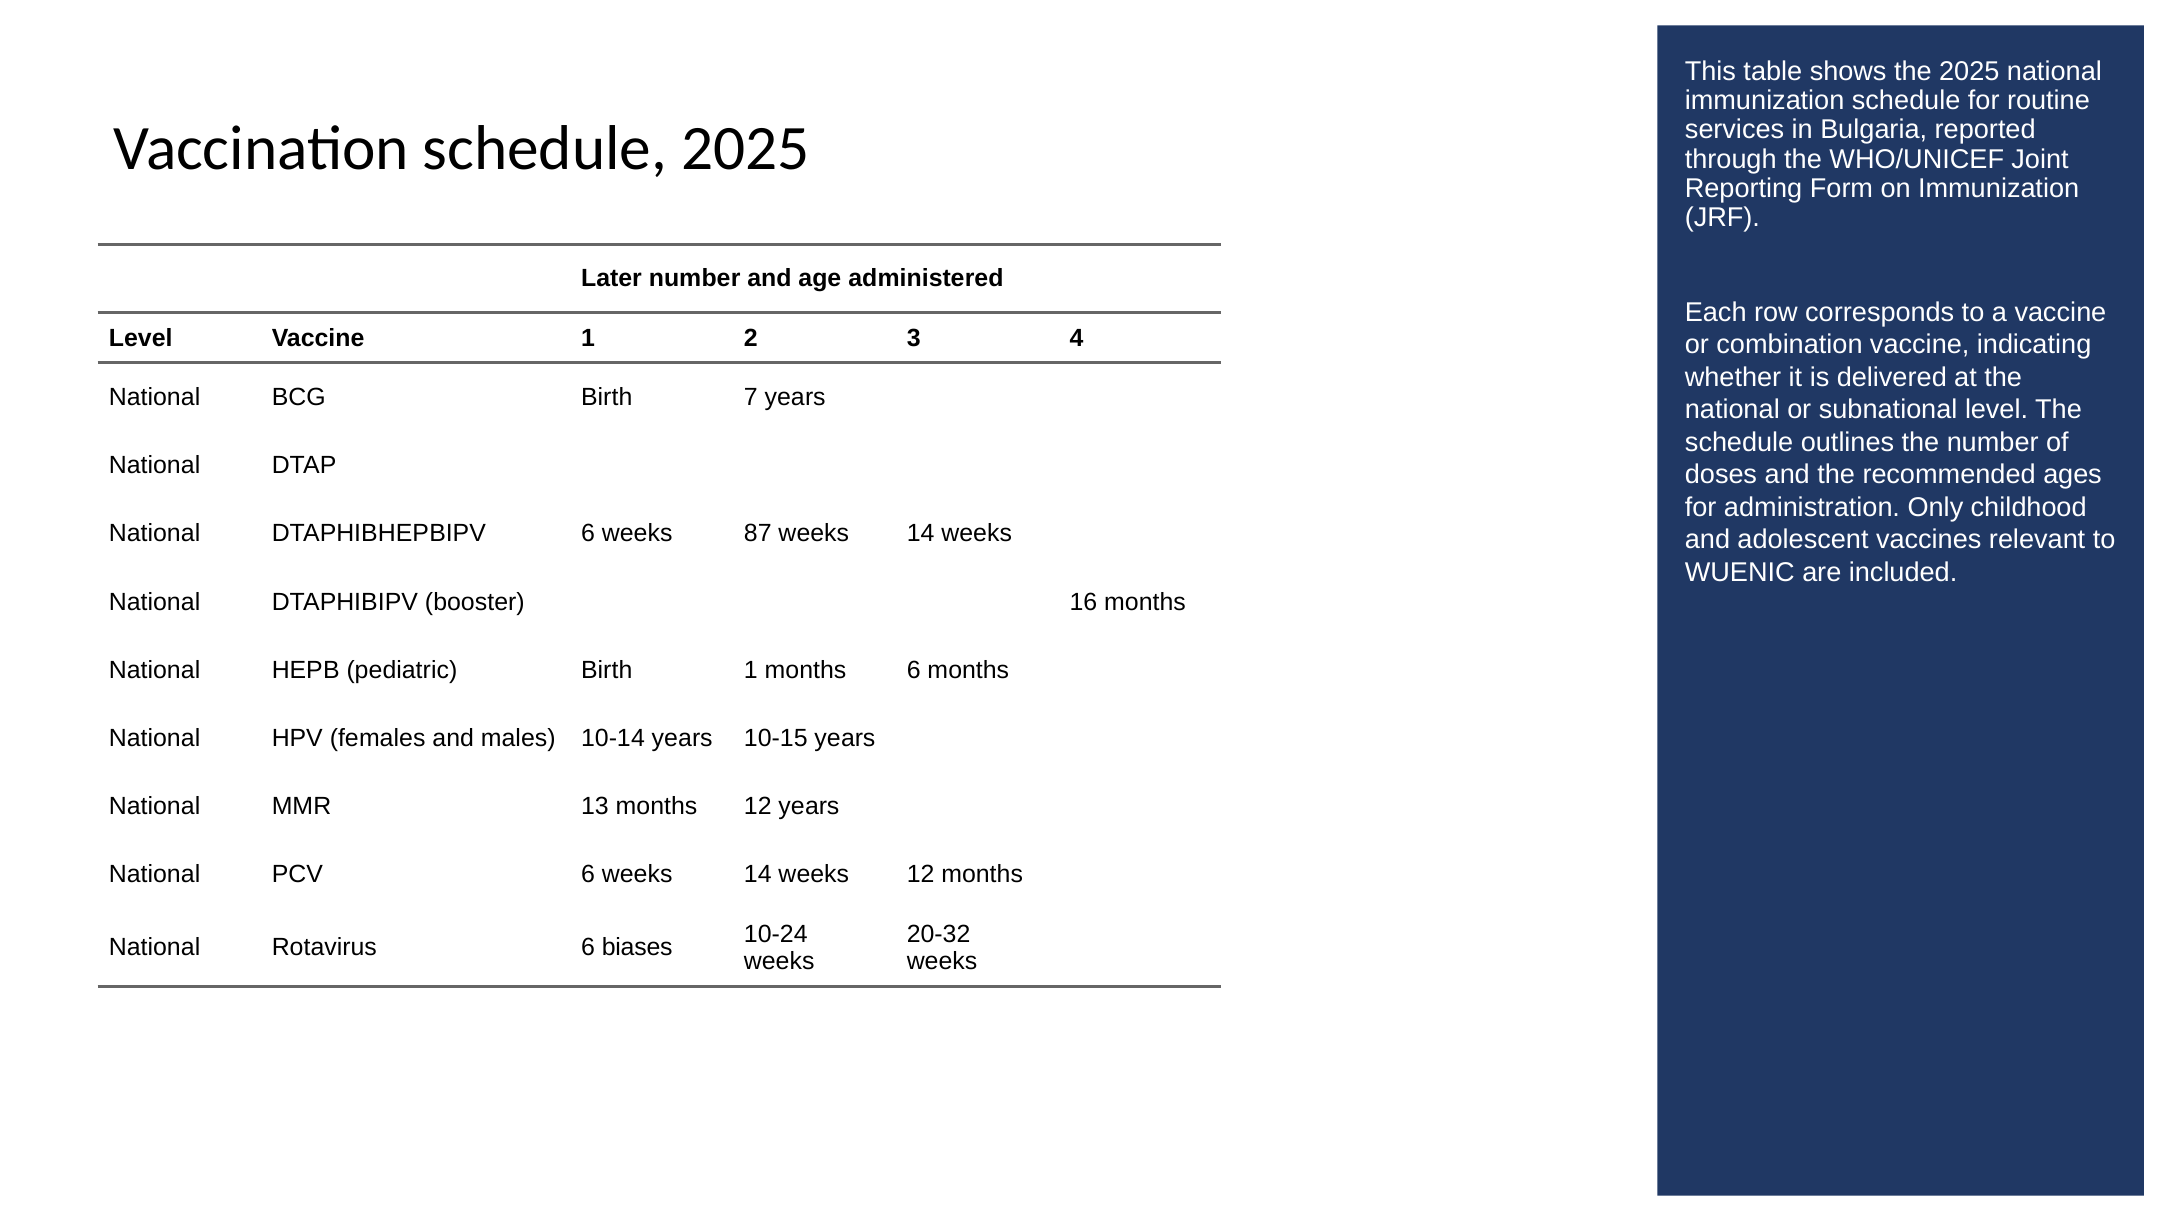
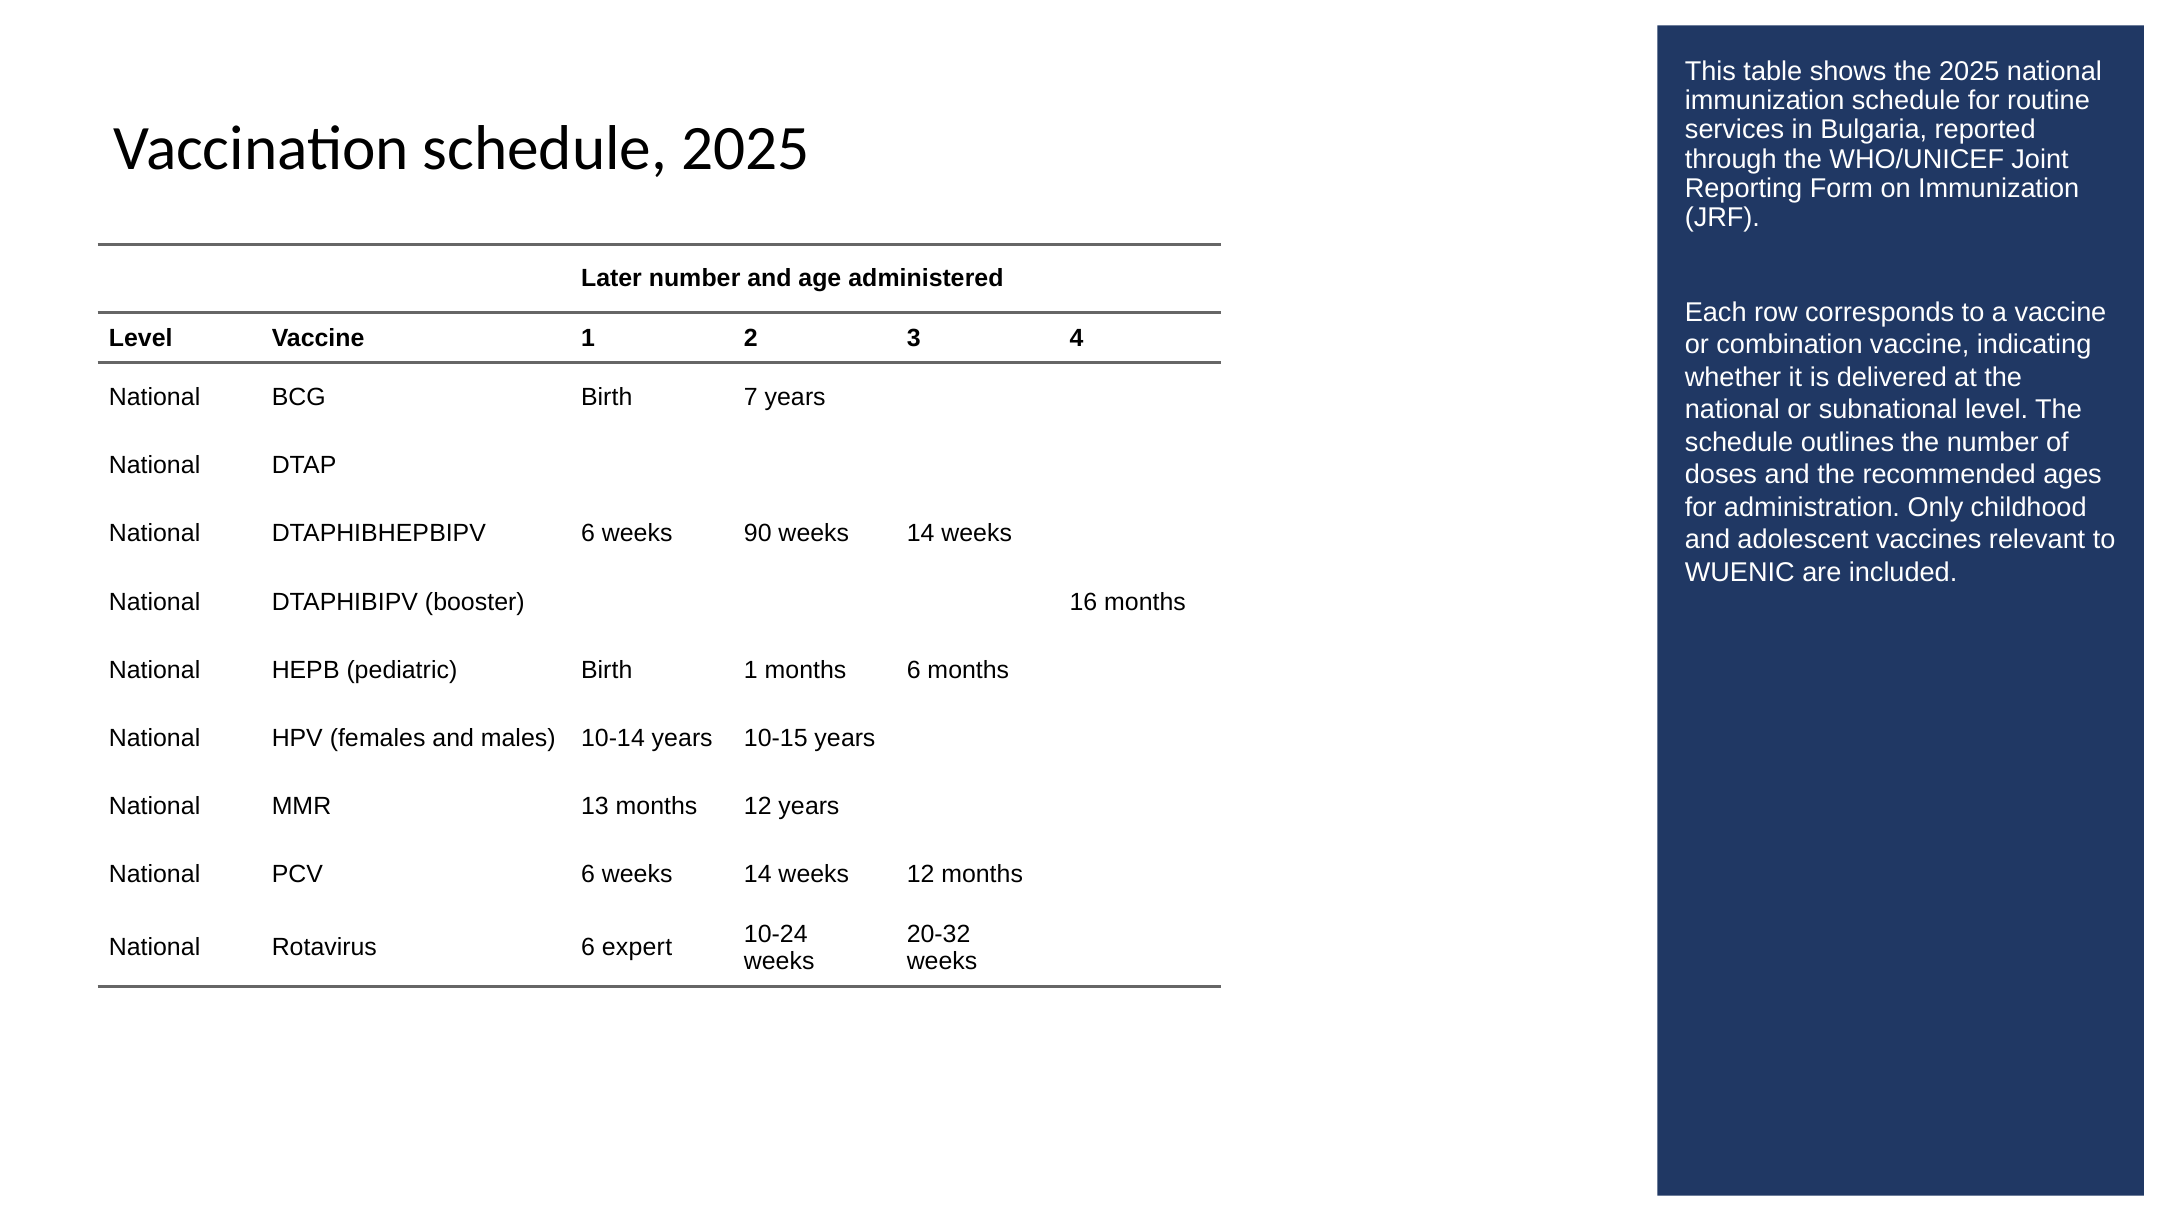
87: 87 -> 90 (758, 534)
biases: biases -> expert (637, 948)
